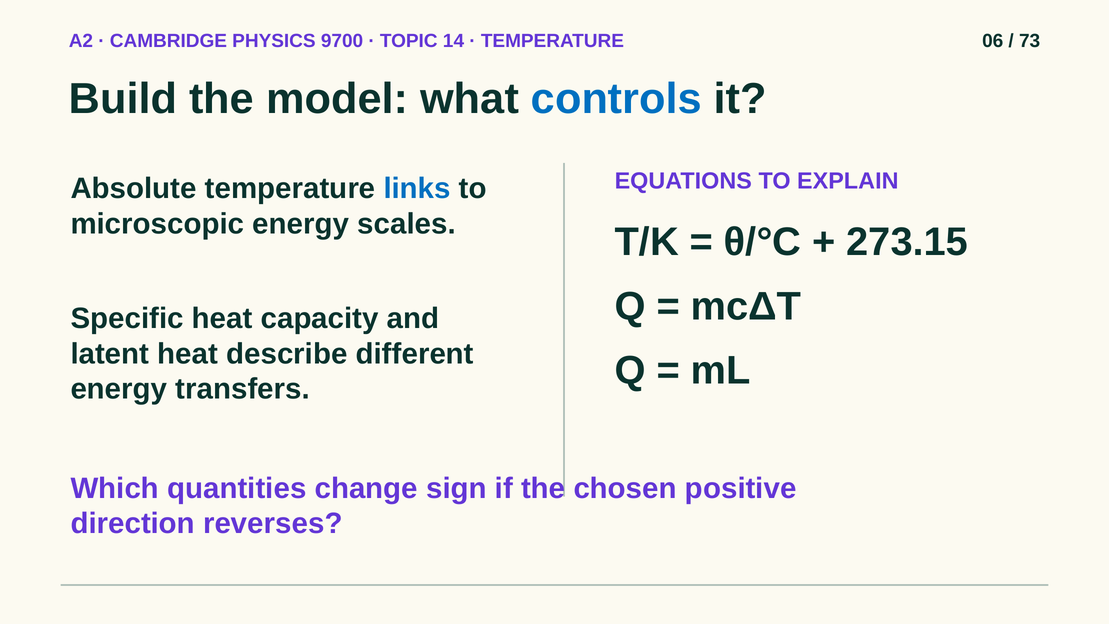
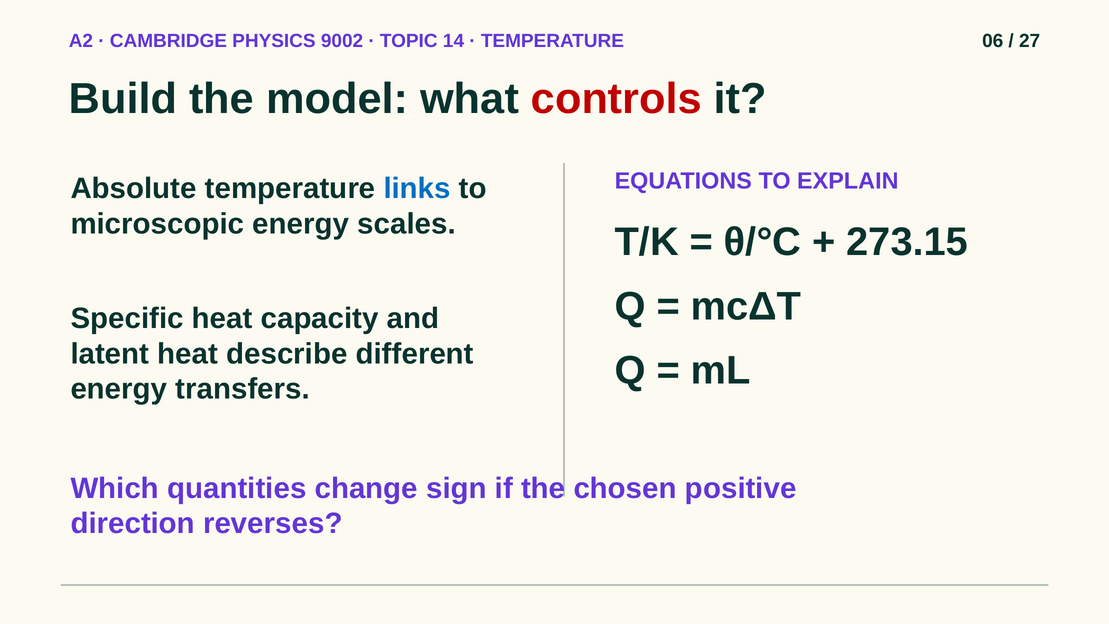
9700: 9700 -> 9002 (342, 41)
73: 73 -> 27 (1030, 41)
controls colour: blue -> red (616, 99)
